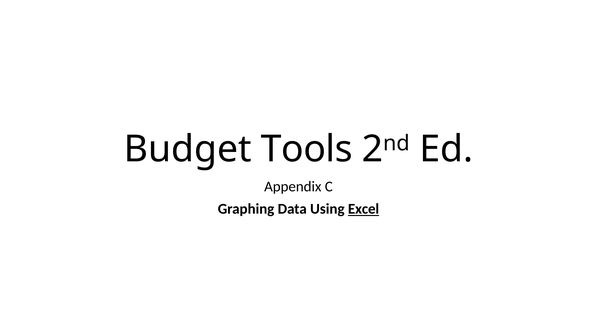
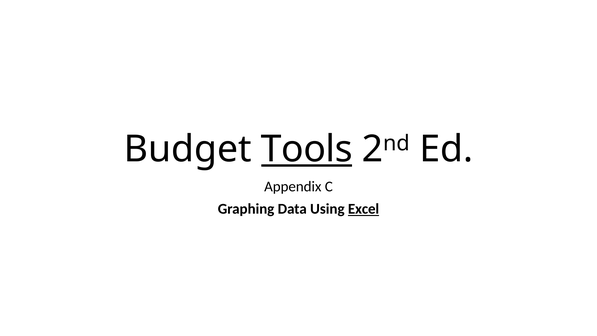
Tools underline: none -> present (307, 149)
